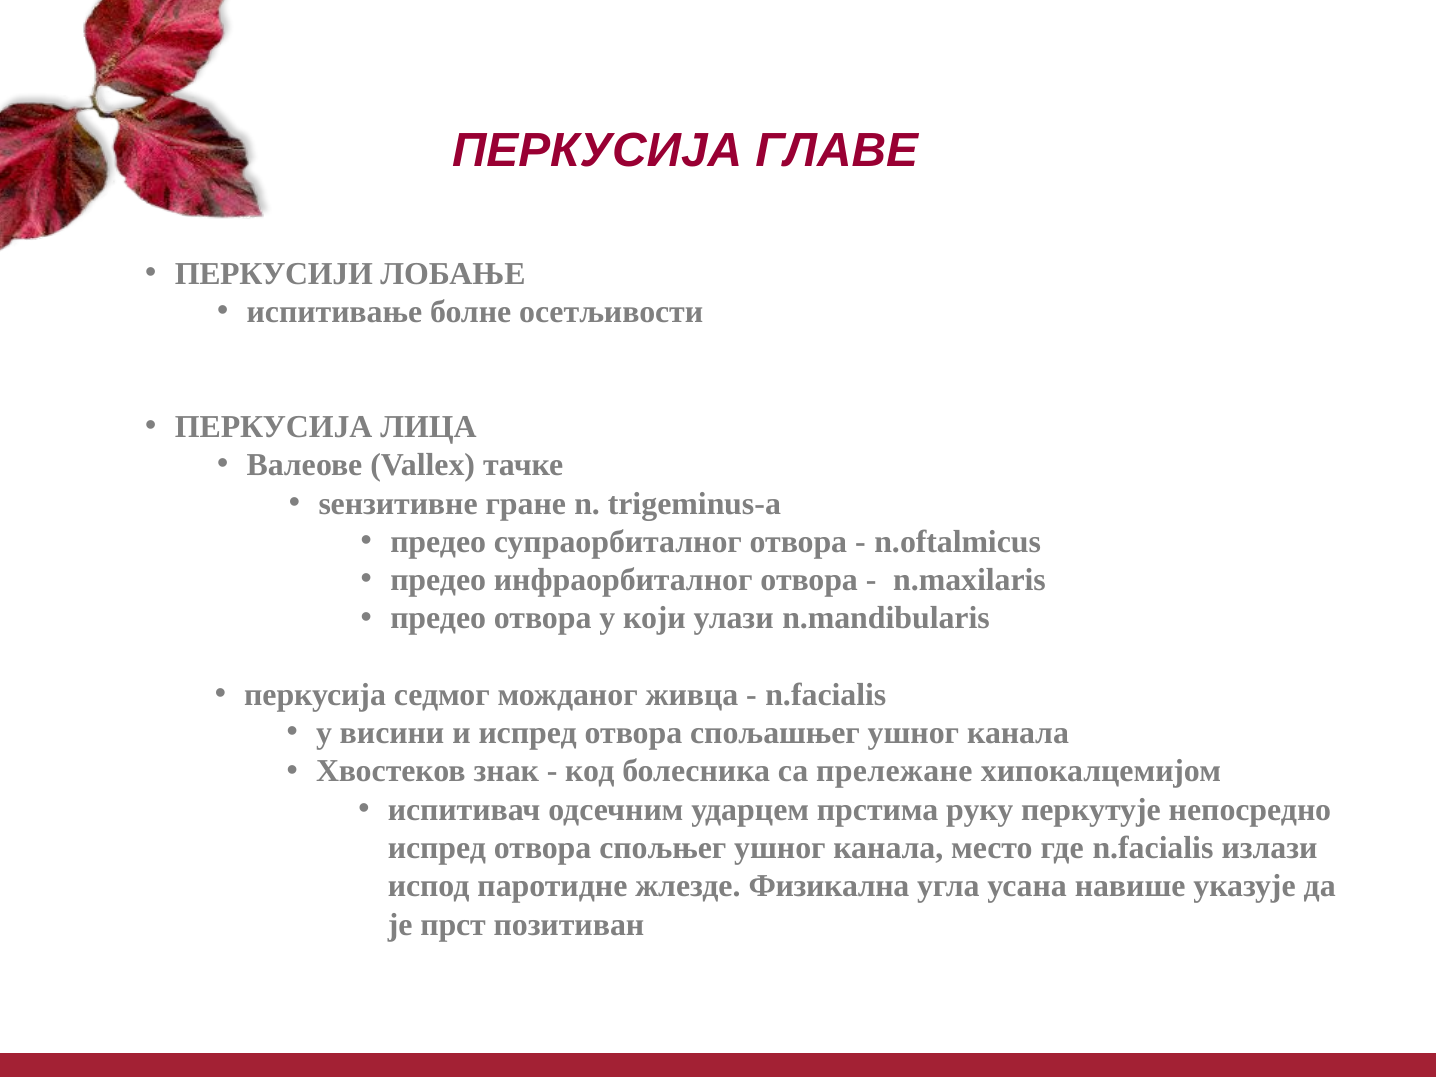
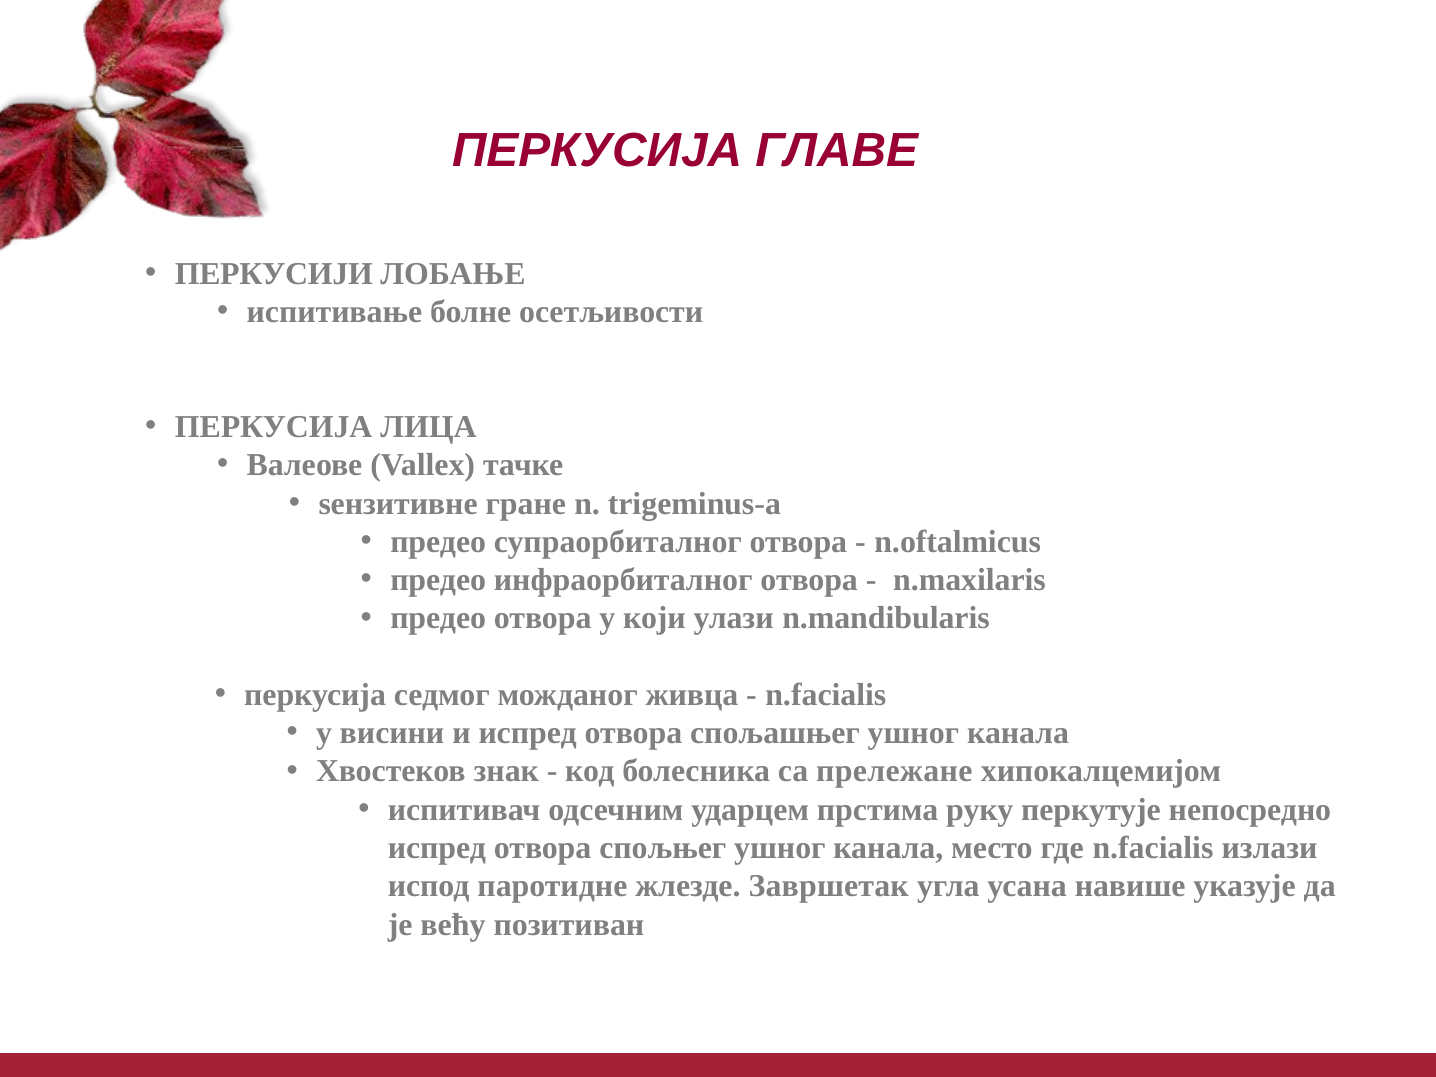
Физикална: Физикална -> Завршетак (829, 886)
прст: прст -> већу (453, 925)
